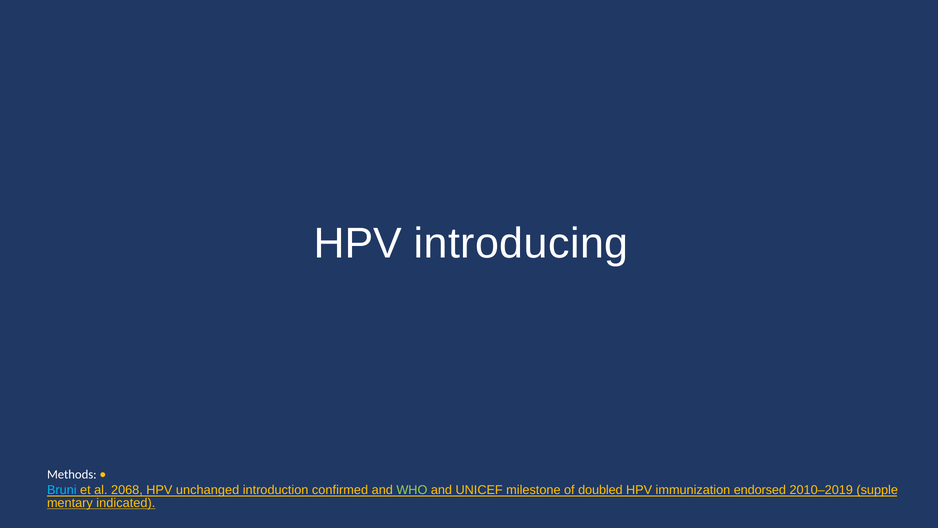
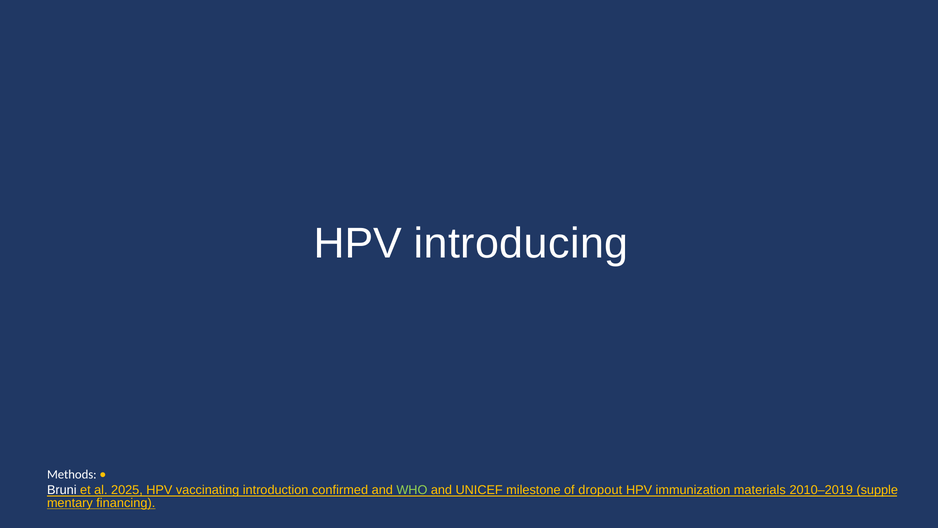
Bruni colour: light blue -> white (62, 490)
2068: 2068 -> 2025 (127, 490)
unchanged: unchanged -> vaccinating (208, 490)
doubled: doubled -> dropout (600, 490)
endorsed: endorsed -> materials (760, 490)
indicated: indicated -> financing (126, 503)
